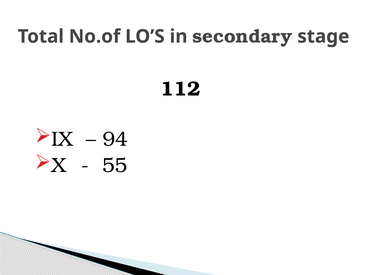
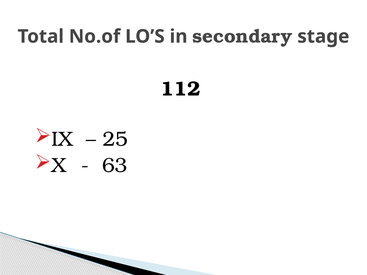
94: 94 -> 25 (115, 139)
55: 55 -> 63 (115, 166)
